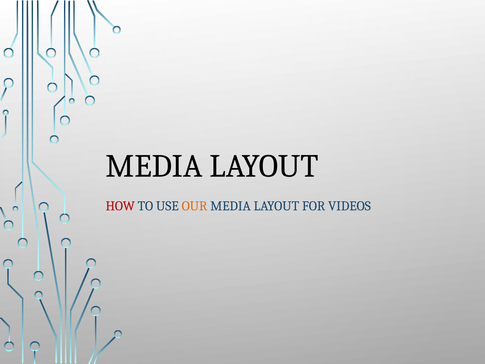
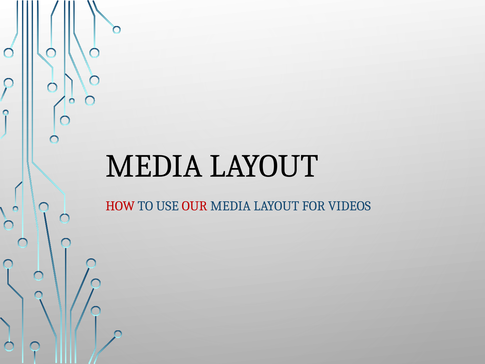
OUR colour: orange -> red (194, 206)
